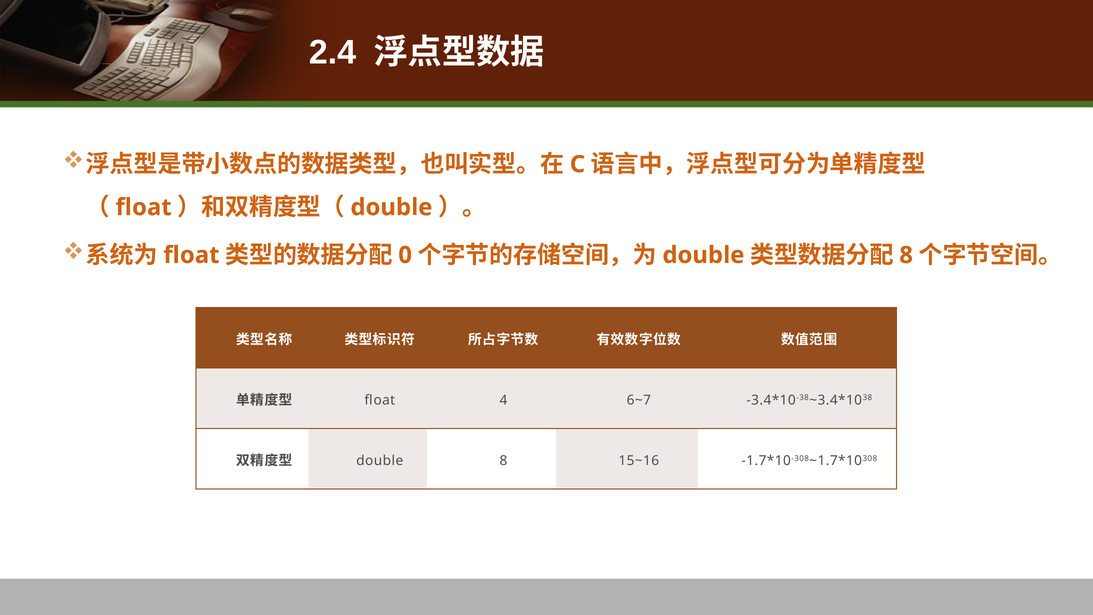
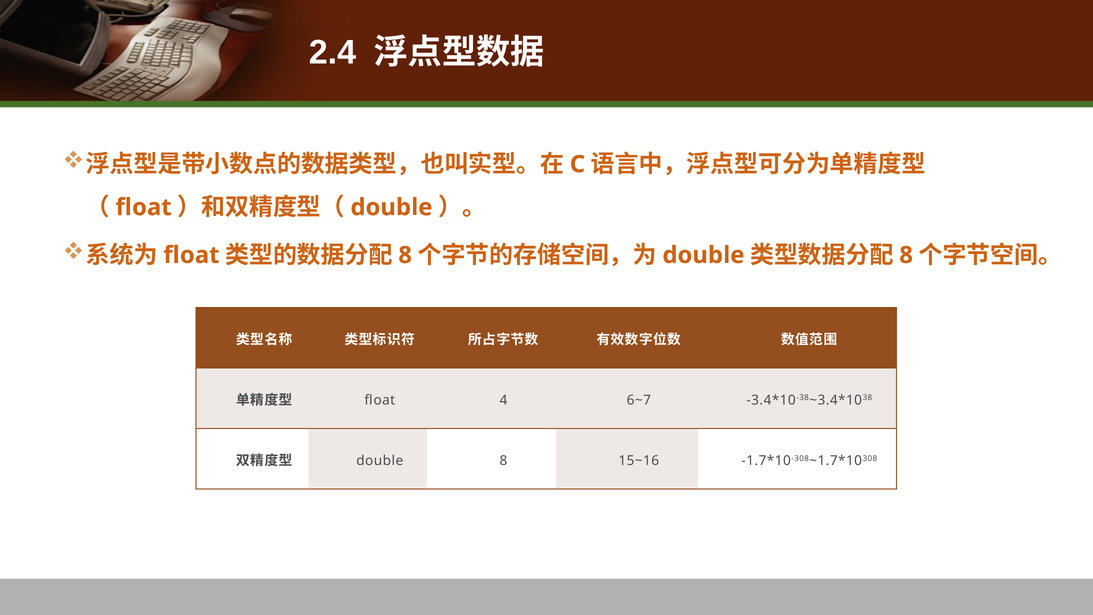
0: 0 -> 8 (405, 255)
